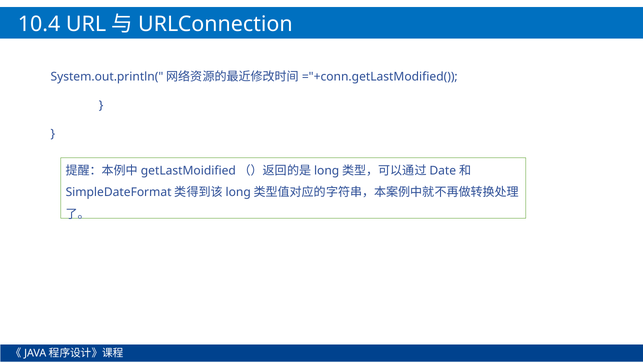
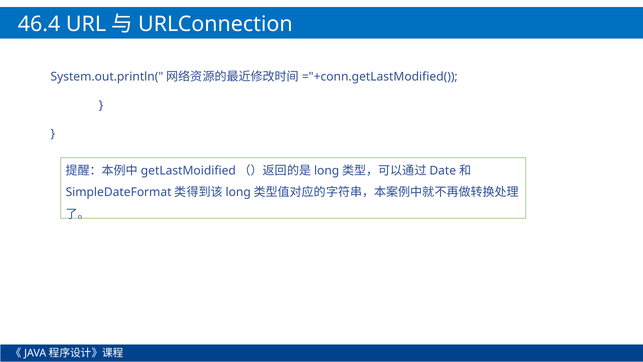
10.4: 10.4 -> 46.4 (39, 24)
